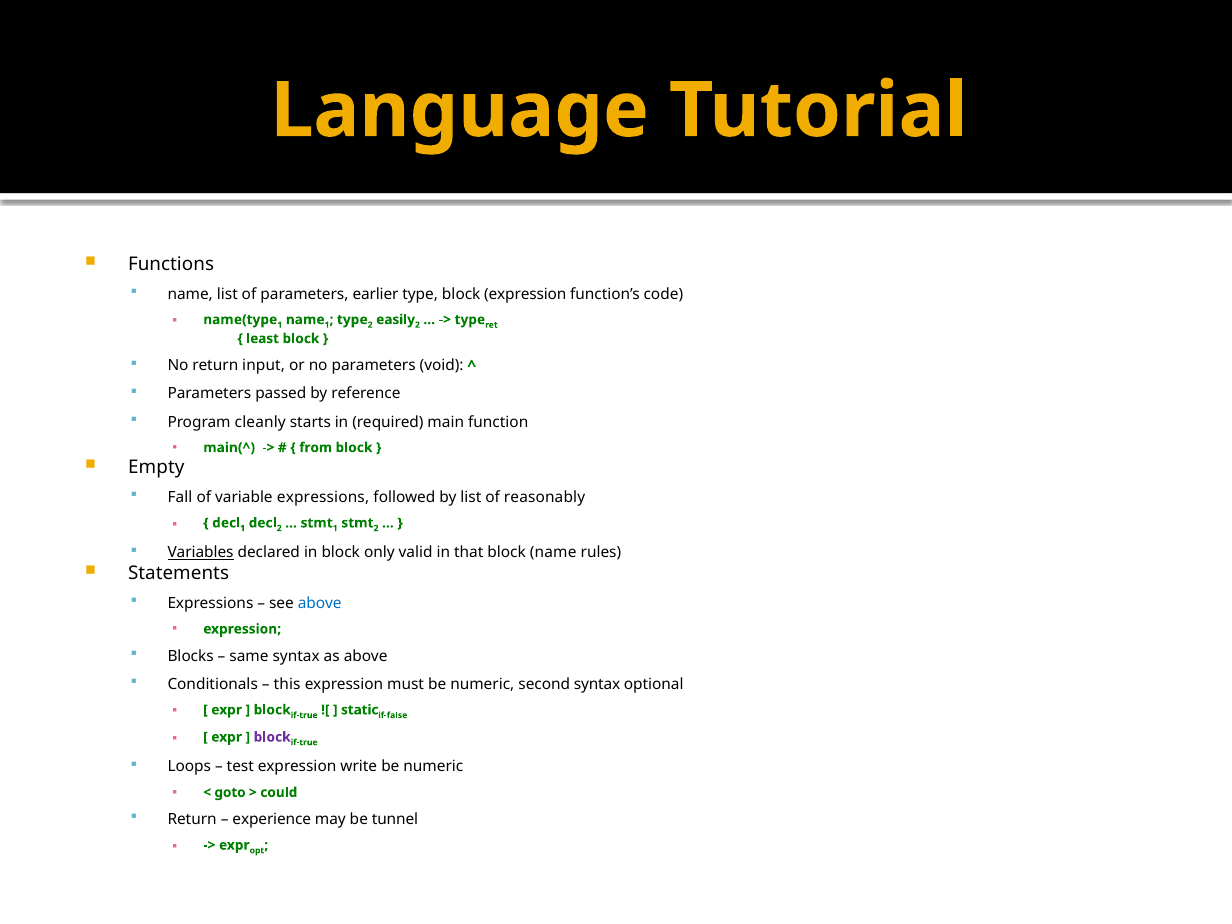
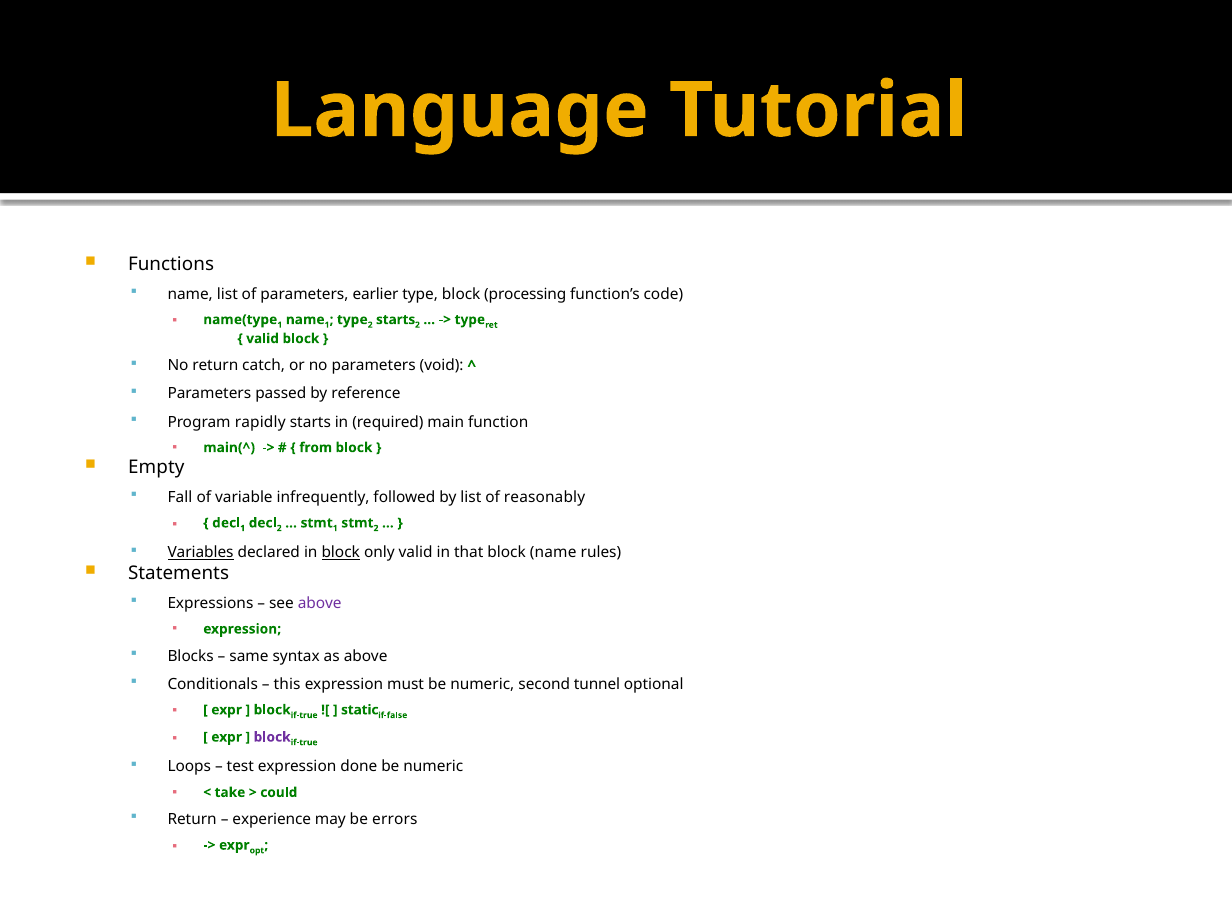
block expression: expression -> processing (525, 294)
easily: easily -> starts (396, 320)
least: least -> valid (263, 339)
input: input -> catch (264, 366)
cleanly: cleanly -> rapidly (260, 422)
variable expressions: expressions -> infrequently (323, 497)
block underline: none -> present (341, 553)
above colour: blue -> purple (320, 603)
second syntax: syntax -> tunnel (597, 684)
write: write -> done (359, 767)
goto: goto -> take (230, 792)
tunnel: tunnel -> errors (395, 820)
